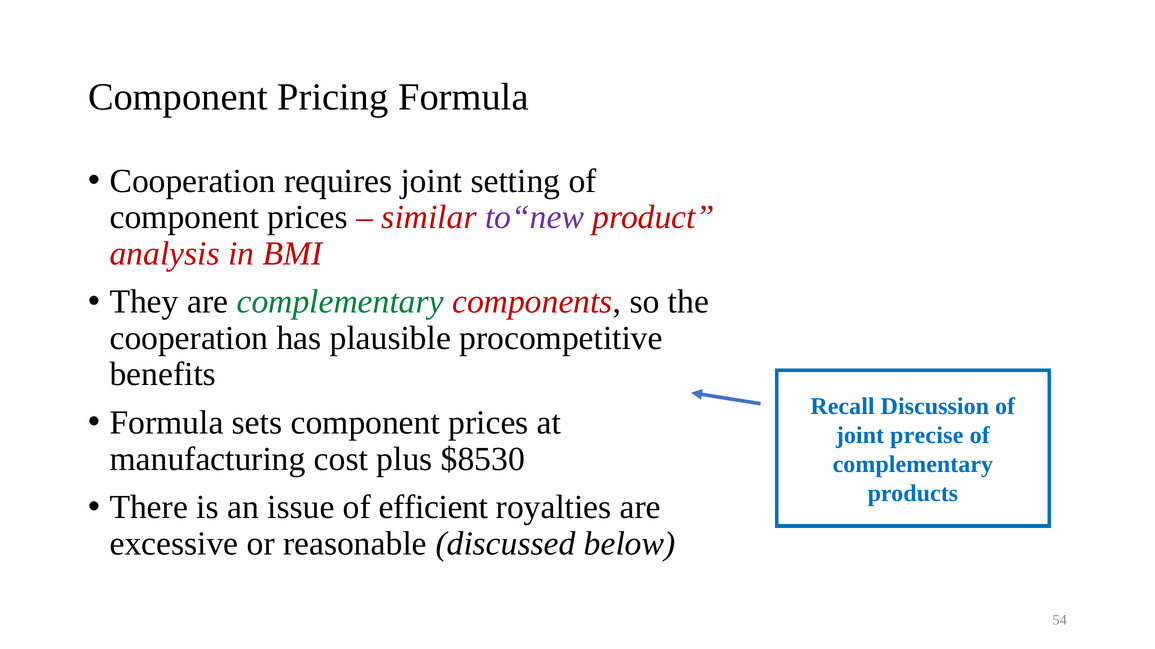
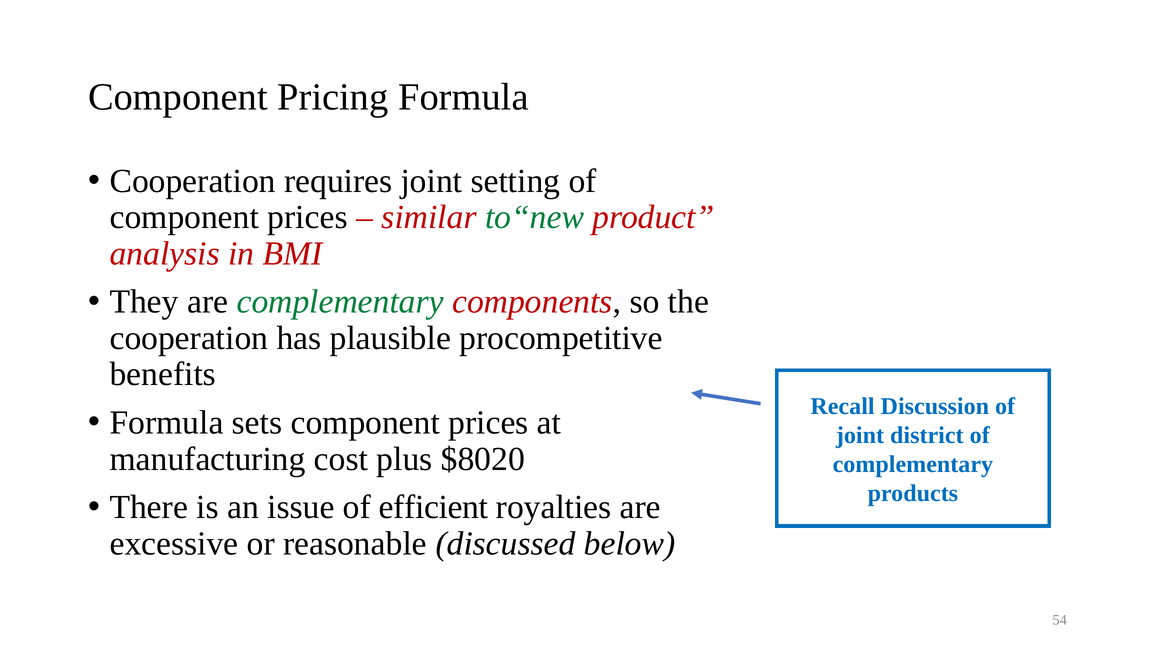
to“new colour: purple -> green (535, 217)
precise: precise -> district (927, 436)
$8530: $8530 -> $8020 (483, 459)
